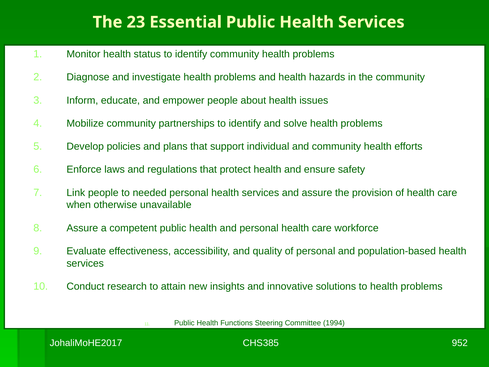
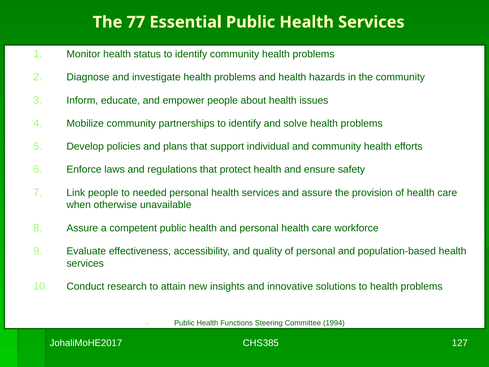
23: 23 -> 77 (136, 22)
952: 952 -> 127 (460, 343)
